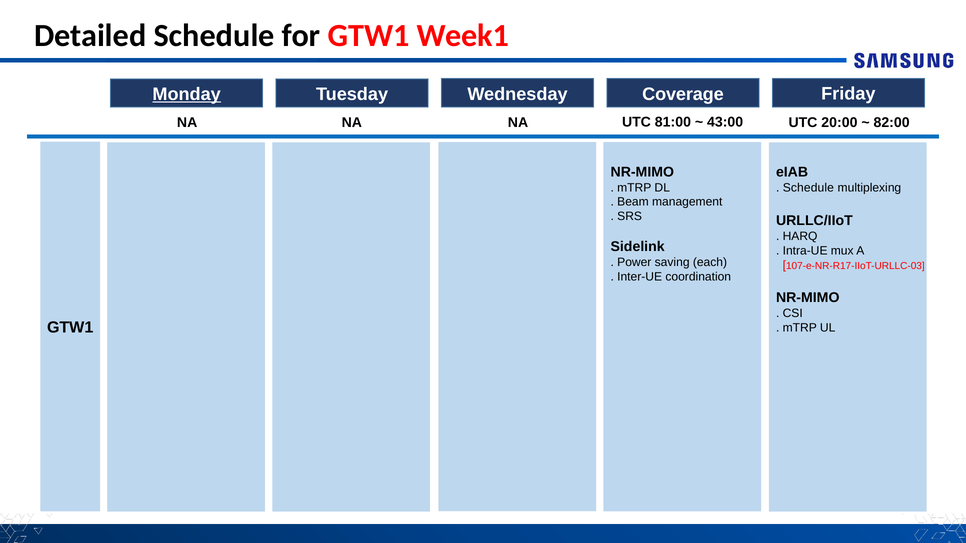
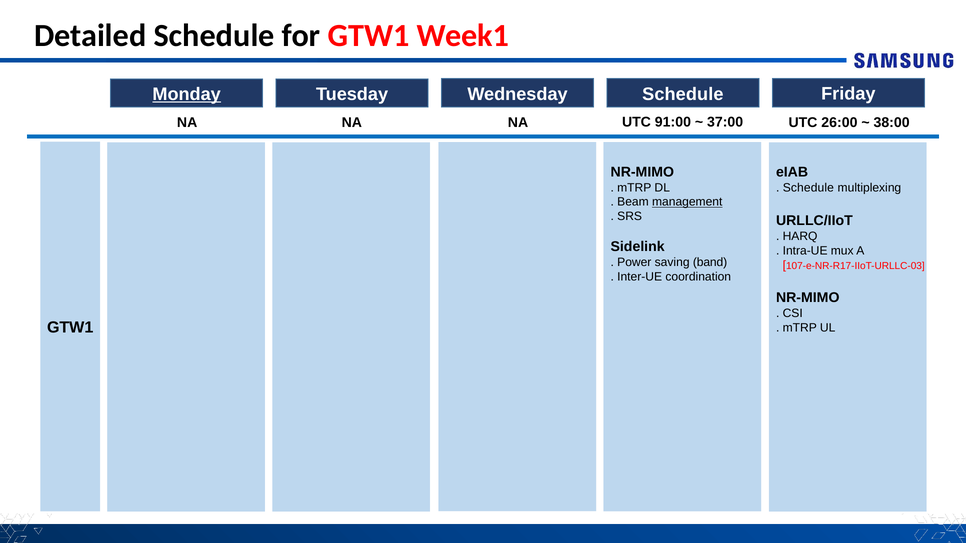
Wednesday Coverage: Coverage -> Schedule (683, 94)
81:00: 81:00 -> 91:00 (673, 122)
43:00: 43:00 -> 37:00 (725, 122)
20:00: 20:00 -> 26:00 (839, 123)
82:00: 82:00 -> 38:00 (892, 123)
management underline: none -> present (687, 202)
each: each -> band (710, 263)
